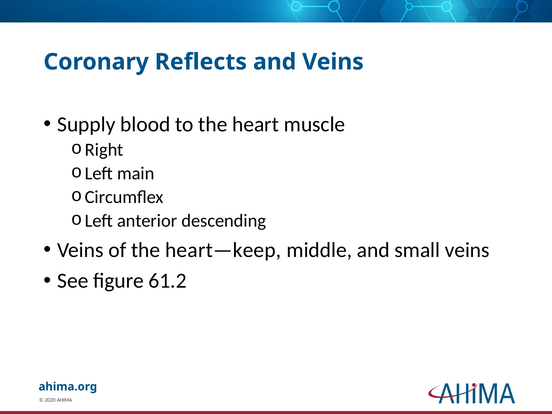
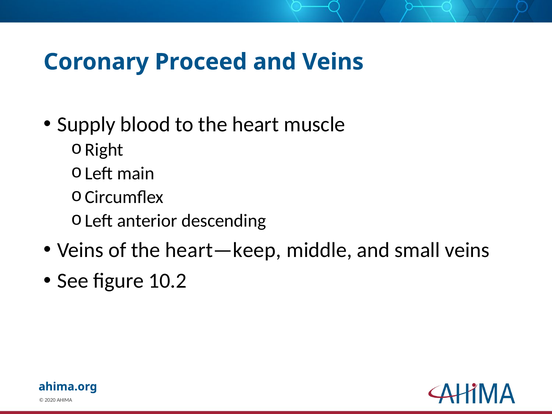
Reflects: Reflects -> Proceed (201, 62)
61.2: 61.2 -> 10.2 (168, 281)
